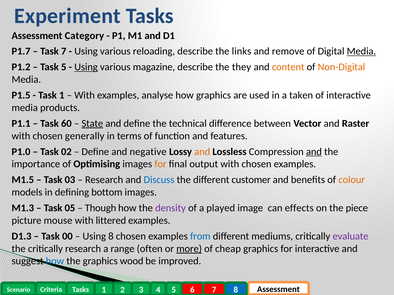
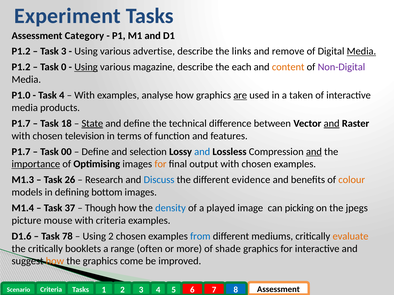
P1.7: P1.7 -> P1.2 (21, 51)
Task 7: 7 -> 3 (64, 51)
reloading: reloading -> advertise (154, 51)
Task 5: 5 -> 0 (64, 67)
they: they -> each (242, 67)
Non-Digital colour: orange -> purple (341, 67)
P1.5: P1.5 -> P1.0 (21, 95)
Task 1: 1 -> 4 (62, 95)
are underline: none -> present (240, 95)
P1.1: P1.1 -> P1.7 (21, 124)
60: 60 -> 18 (66, 124)
and underline: none -> present (332, 124)
generally: generally -> television (85, 136)
P1.0: P1.0 -> P1.7 (21, 152)
02: 02 -> 00 (66, 152)
negative: negative -> selection (148, 152)
and colour: orange -> blue (202, 152)
importance underline: none -> present (36, 164)
M1.5: M1.5 -> M1.3 (23, 180)
03: 03 -> 26 (70, 180)
customer: customer -> evidence (251, 180)
M1.3: M1.3 -> M1.4 (23, 208)
05: 05 -> 37 (70, 208)
density colour: purple -> blue (171, 208)
effects: effects -> picking (299, 208)
piece: piece -> jpegs (357, 208)
with littered: littered -> criteria (111, 221)
D1.3: D1.3 -> D1.6 (22, 237)
00: 00 -> 78 (67, 237)
Using 8: 8 -> 2 (111, 237)
evaluate colour: purple -> orange (351, 237)
critically research: research -> booklets (83, 249)
more underline: present -> none (189, 249)
cheap: cheap -> shade (228, 249)
how colour: blue -> orange (55, 261)
wood: wood -> come (132, 261)
